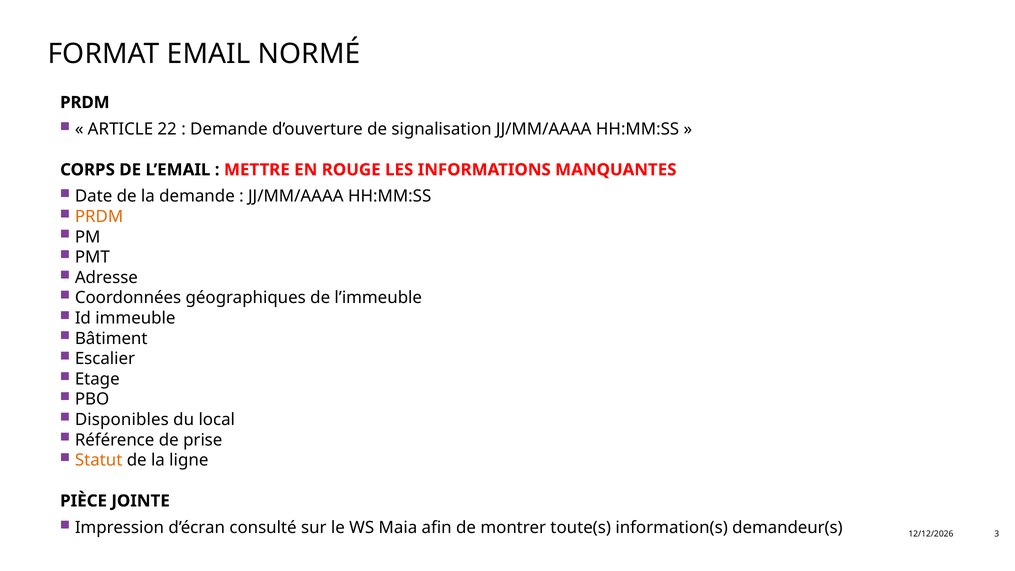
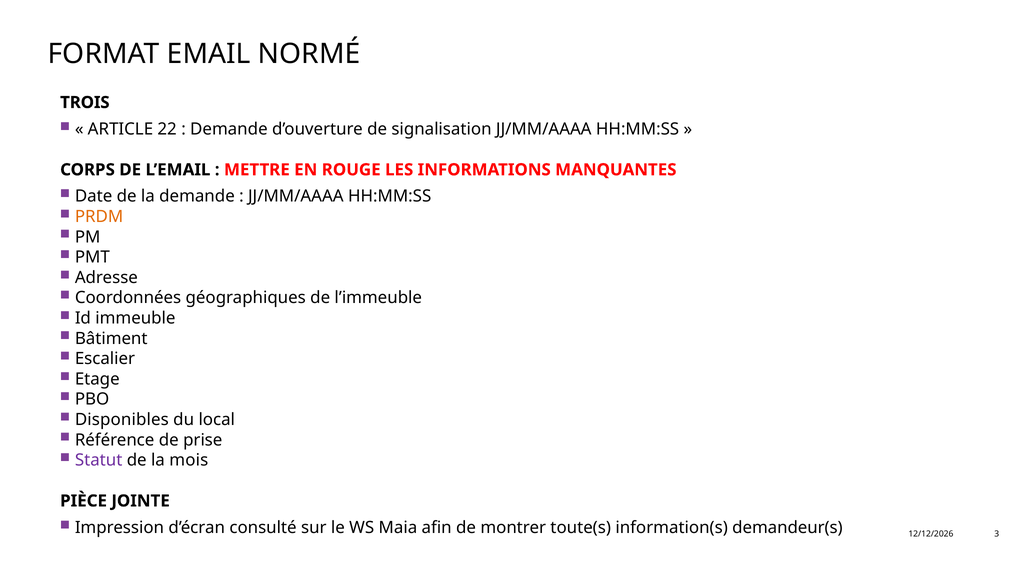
PRDM: PRDM -> TROIS (85, 102)
Statut colour: orange -> purple (99, 460)
ligne: ligne -> mois (189, 460)
